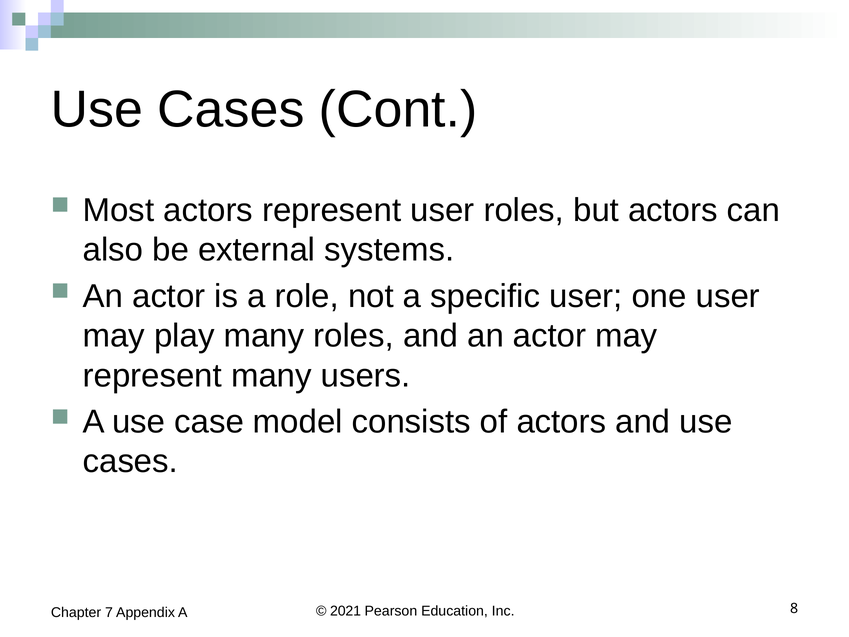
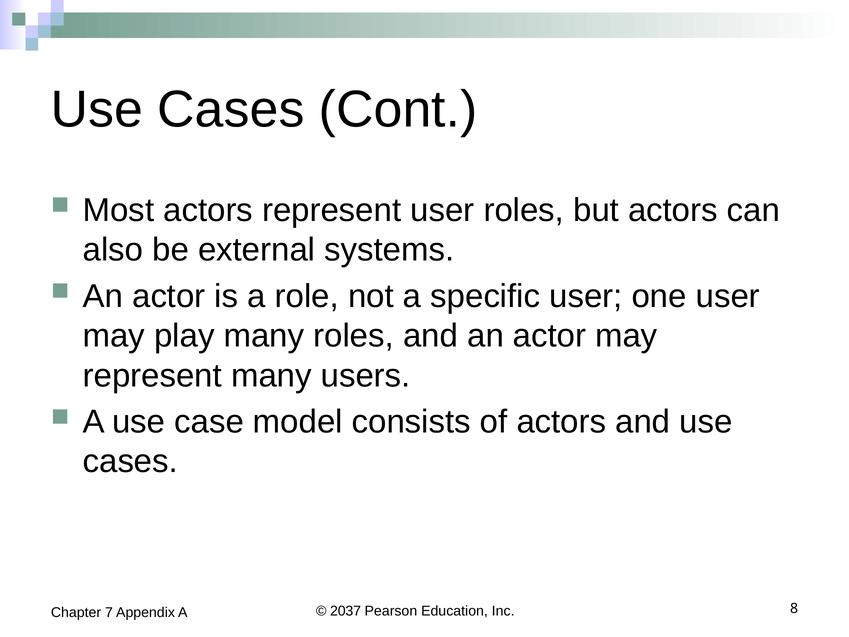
2021: 2021 -> 2037 (346, 611)
